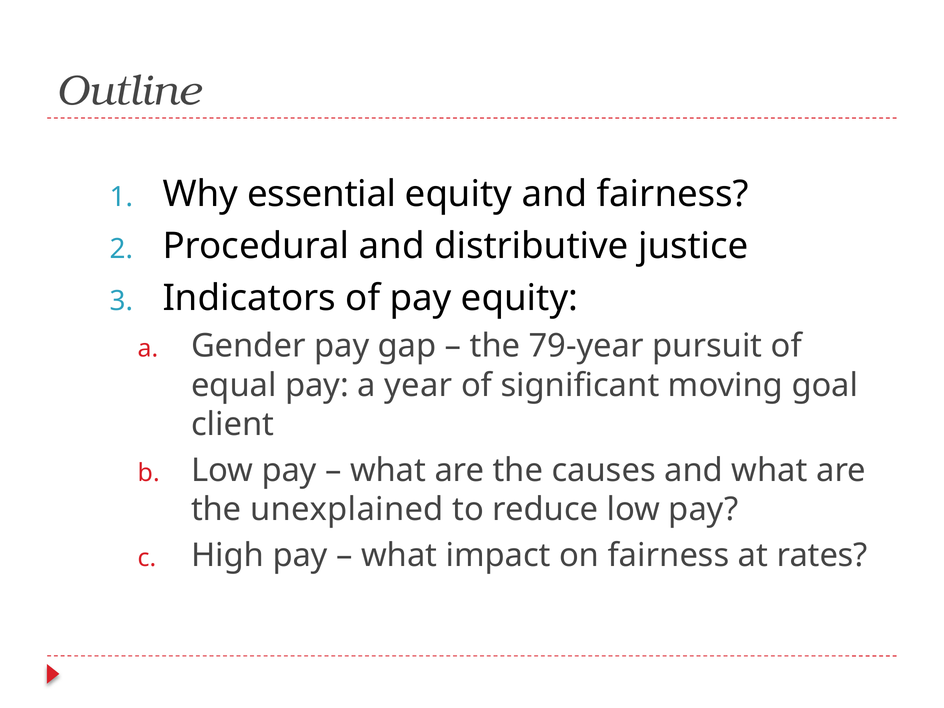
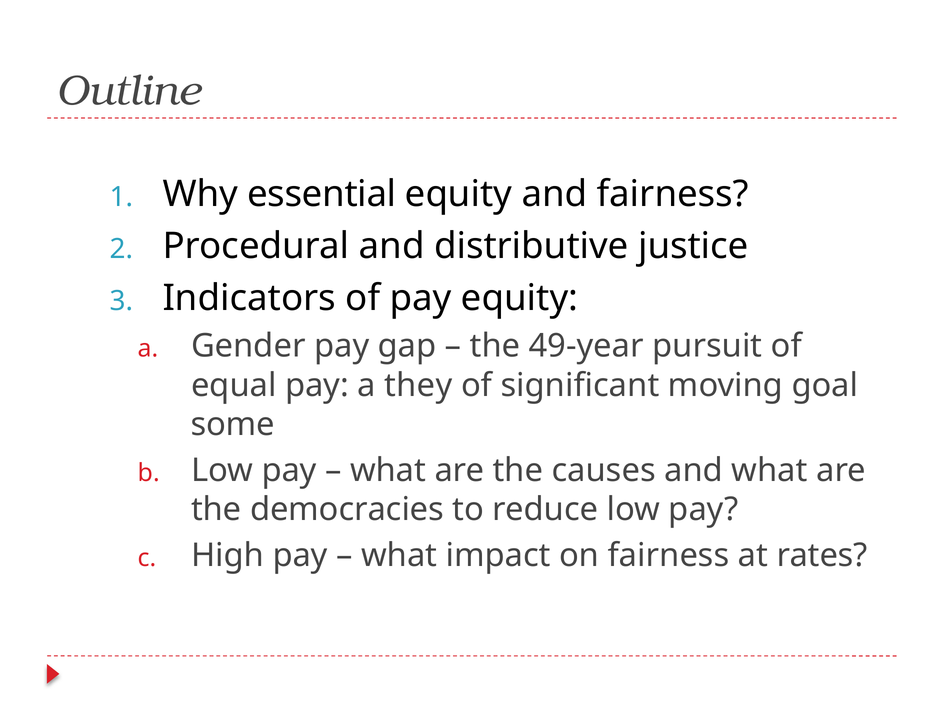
79-year: 79-year -> 49-year (586, 346)
year: year -> they (418, 385)
client: client -> some (233, 425)
unexplained: unexplained -> democracies (347, 510)
